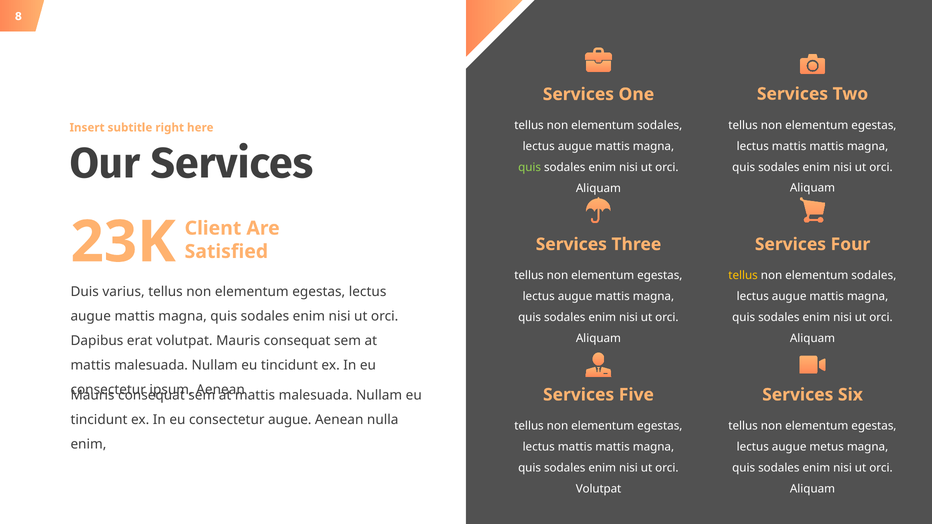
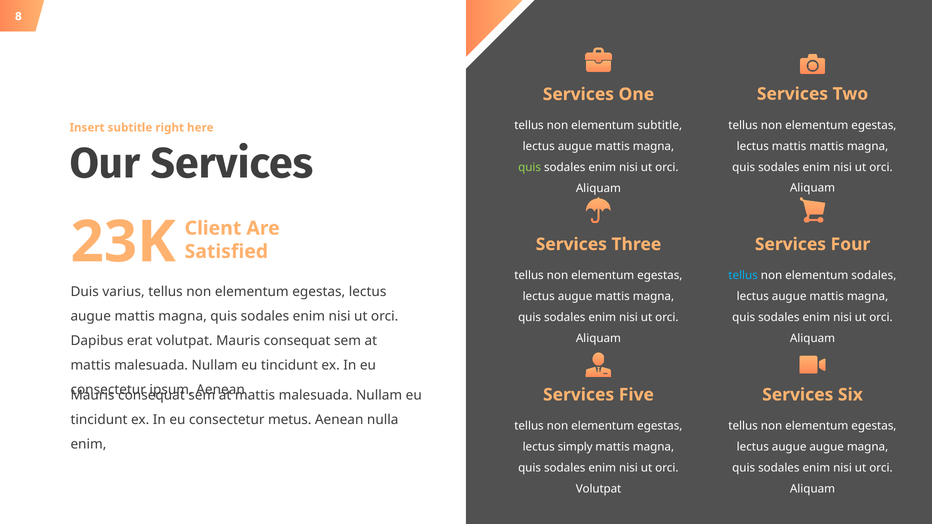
sodales: sodales -> subtitle (660, 126)
tellus colour: yellow -> light blue (743, 276)
consectetur augue: augue -> metus (290, 420)
mattis: mattis -> simply (575, 447)
augue metus: metus -> augue (827, 447)
